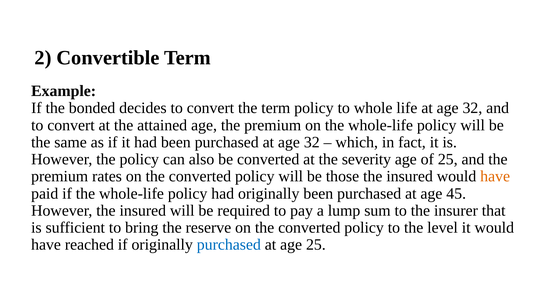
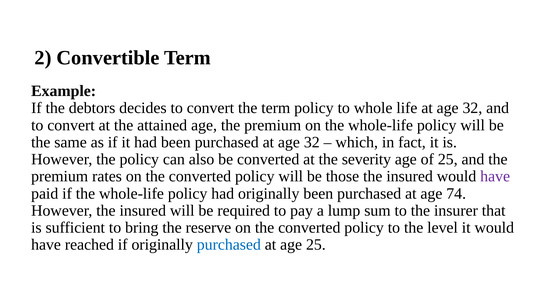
bonded: bonded -> debtors (92, 108)
have colour: orange -> purple (495, 177)
45: 45 -> 74 (456, 194)
